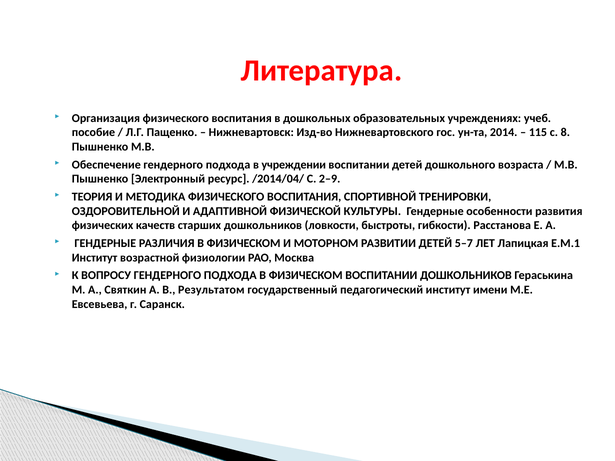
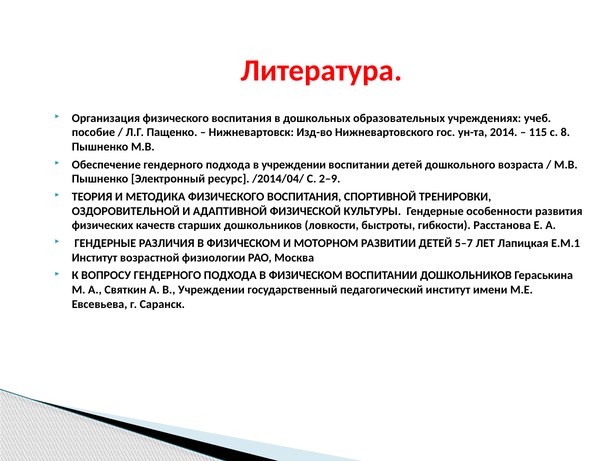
А В Результатом: Результатом -> Учреждении (211, 290)
